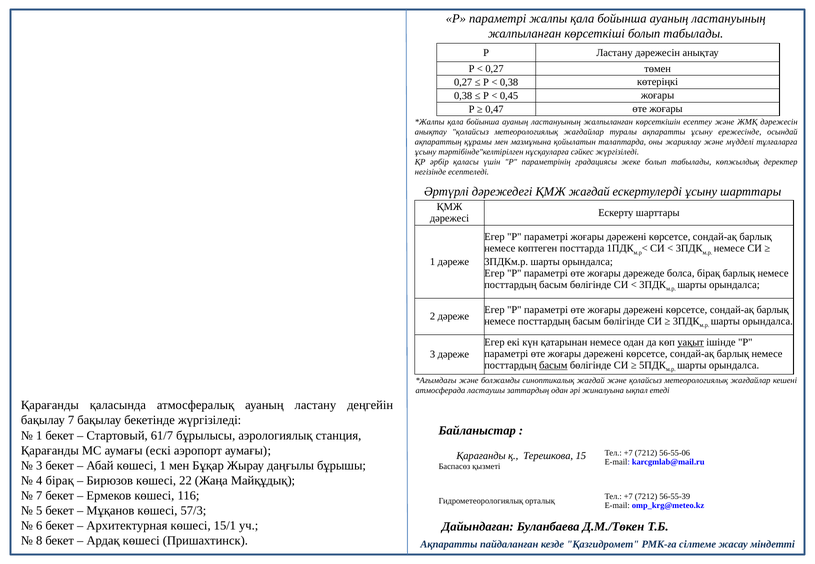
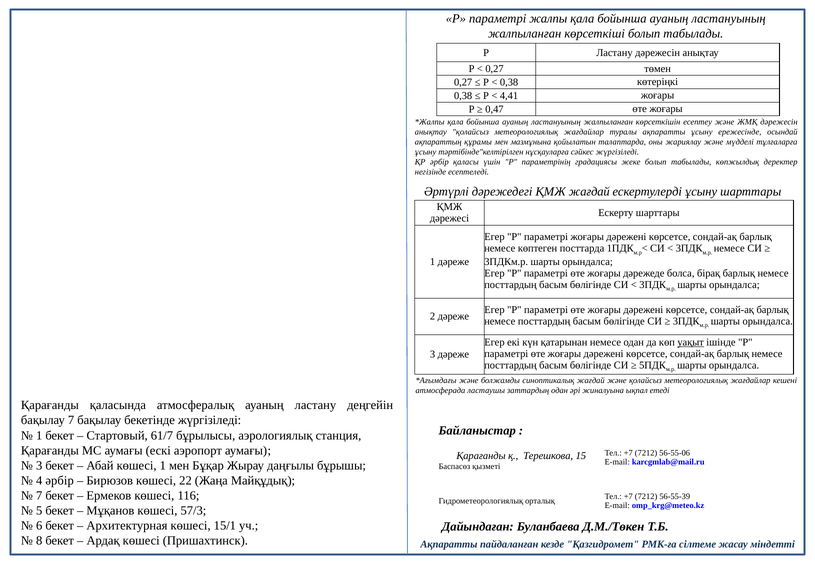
0,45: 0,45 -> 4,41 (509, 96)
басым underline: present -> none (553, 365)
4 бірақ: бірақ -> әрбір (60, 481)
